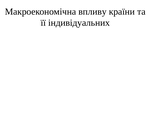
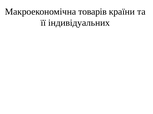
впливу: впливу -> товарів (93, 12)
